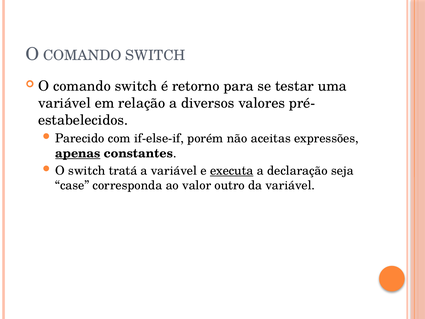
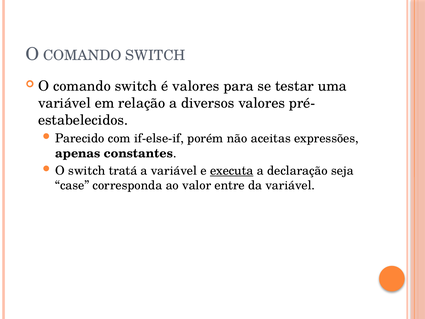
é retorno: retorno -> valores (196, 86)
apenas underline: present -> none (78, 153)
outro: outro -> entre (230, 185)
